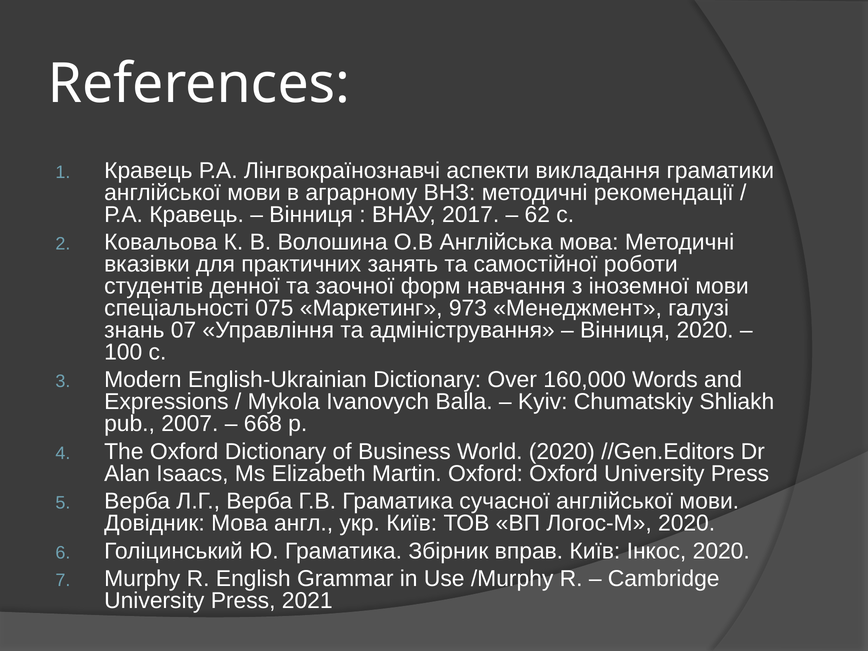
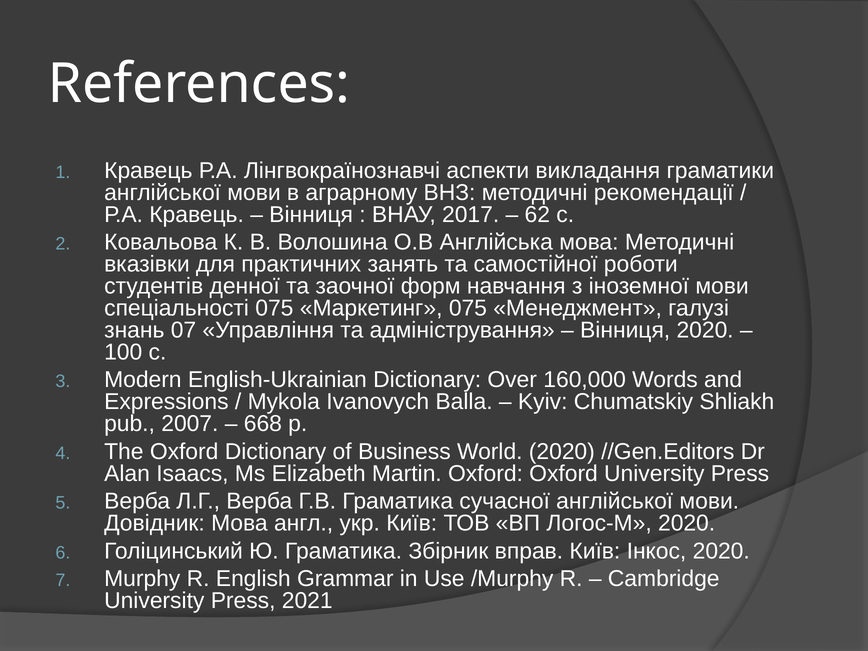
Маркетинг 973: 973 -> 075 (468, 308)
